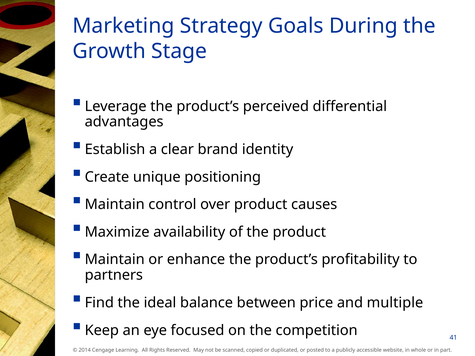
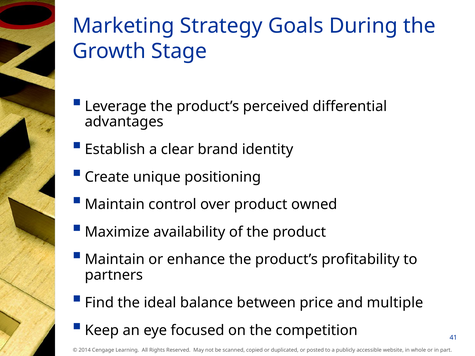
causes: causes -> owned (314, 205)
